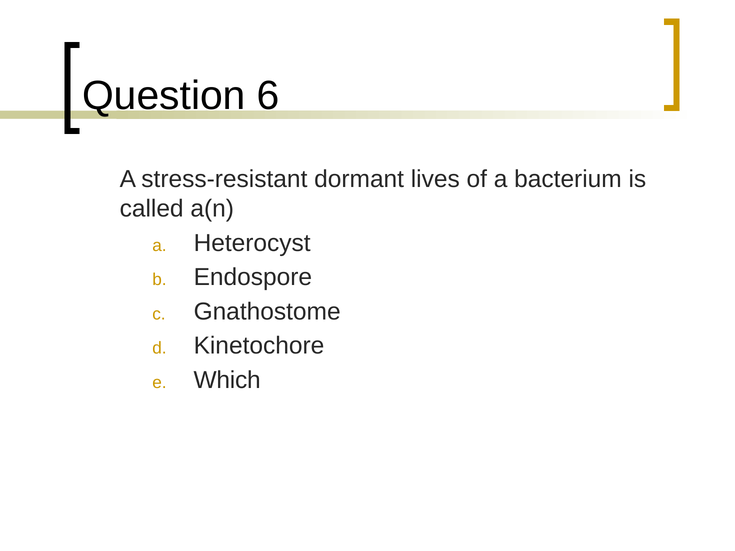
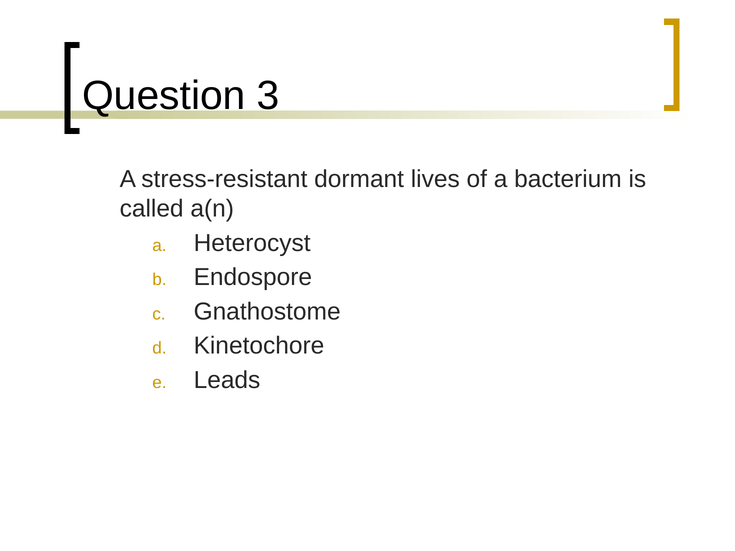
6: 6 -> 3 (268, 96)
Which: Which -> Leads (227, 380)
